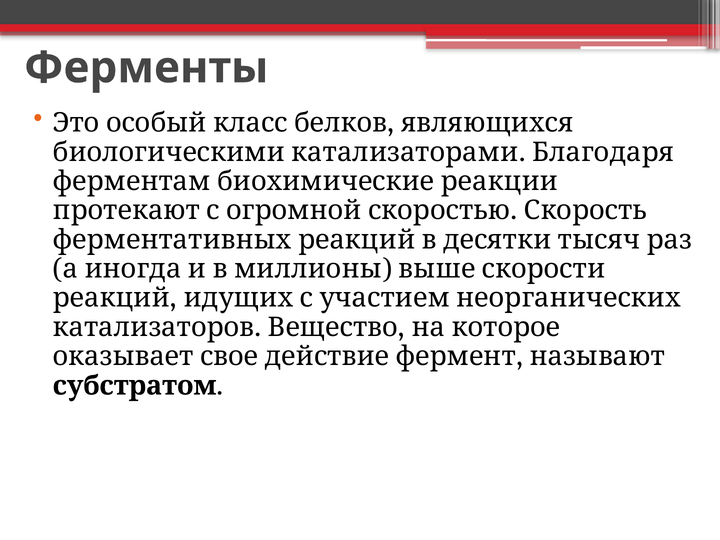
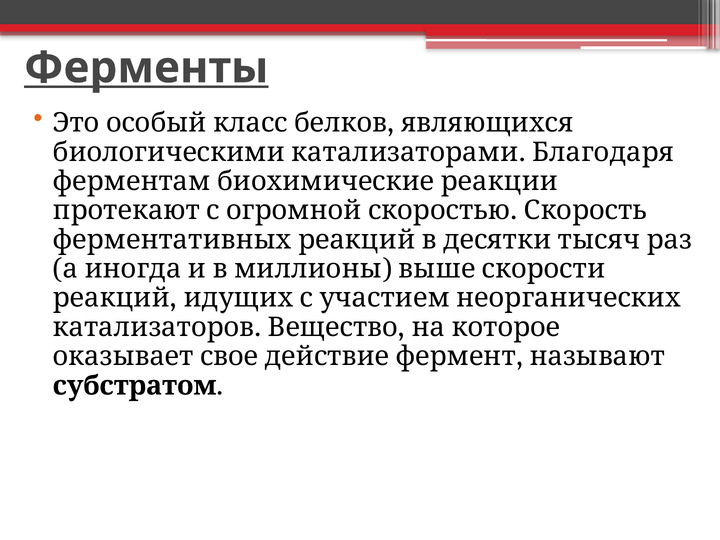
Ферменты underline: none -> present (146, 68)
